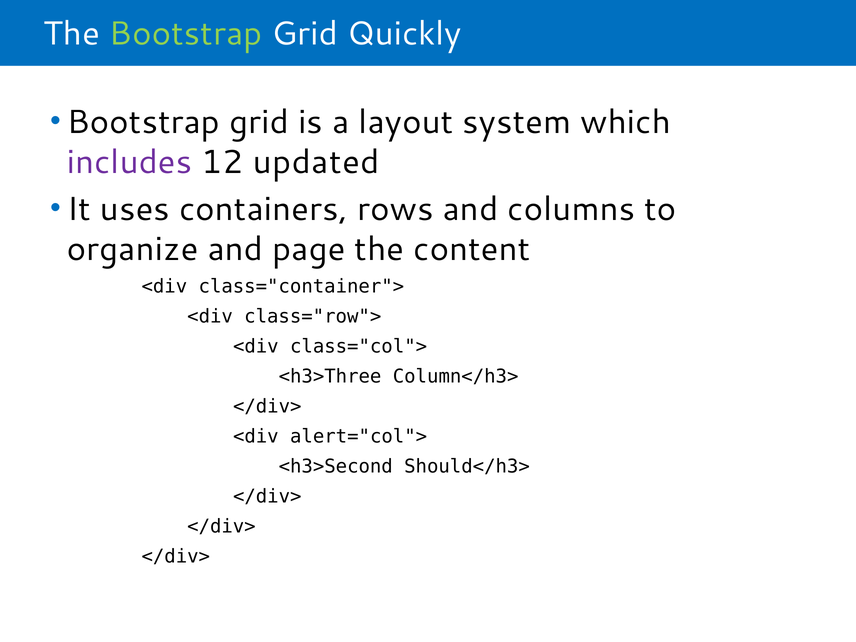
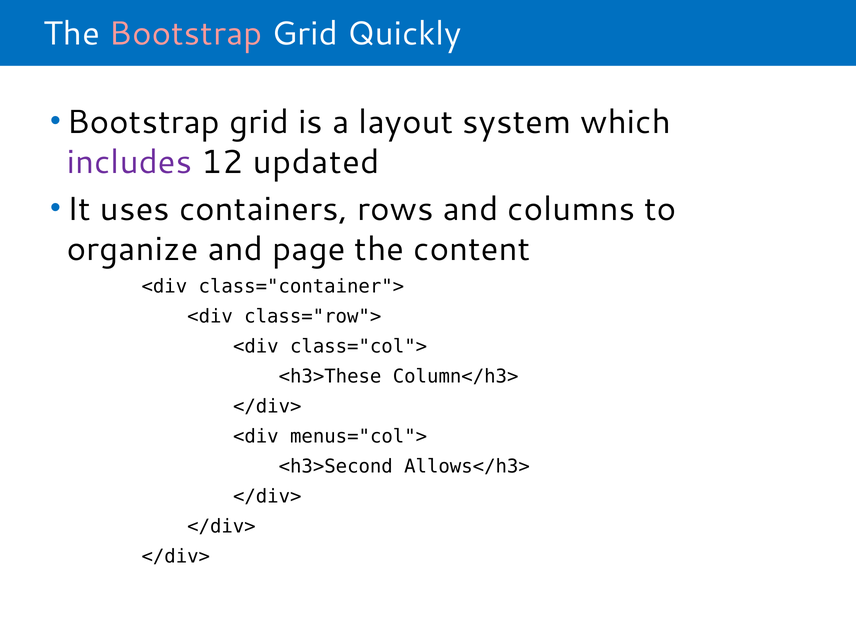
Bootstrap colour: light green -> pink (186, 34)
<h3>Three: <h3>Three -> <h3>These (330, 377)
alert="col">: alert="col"> -> menus="col"> (359, 436)
Should</h3>: Should</h3> -> Allows</h3> (467, 466)
